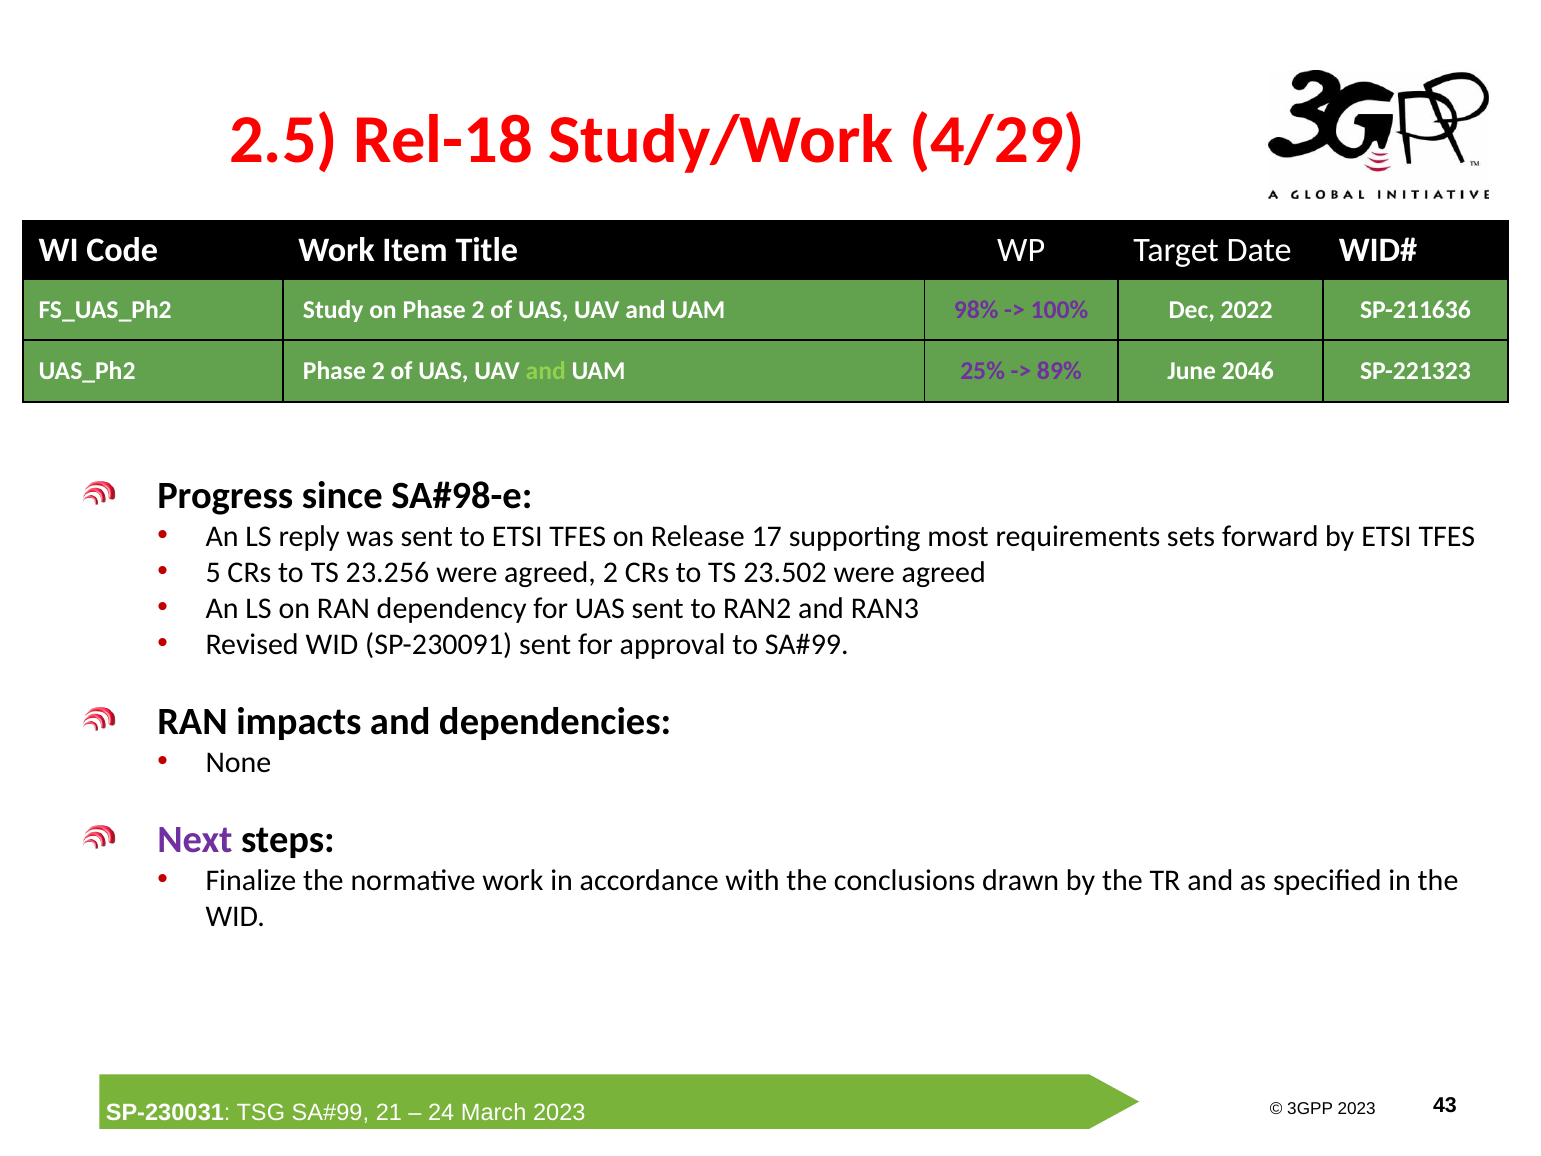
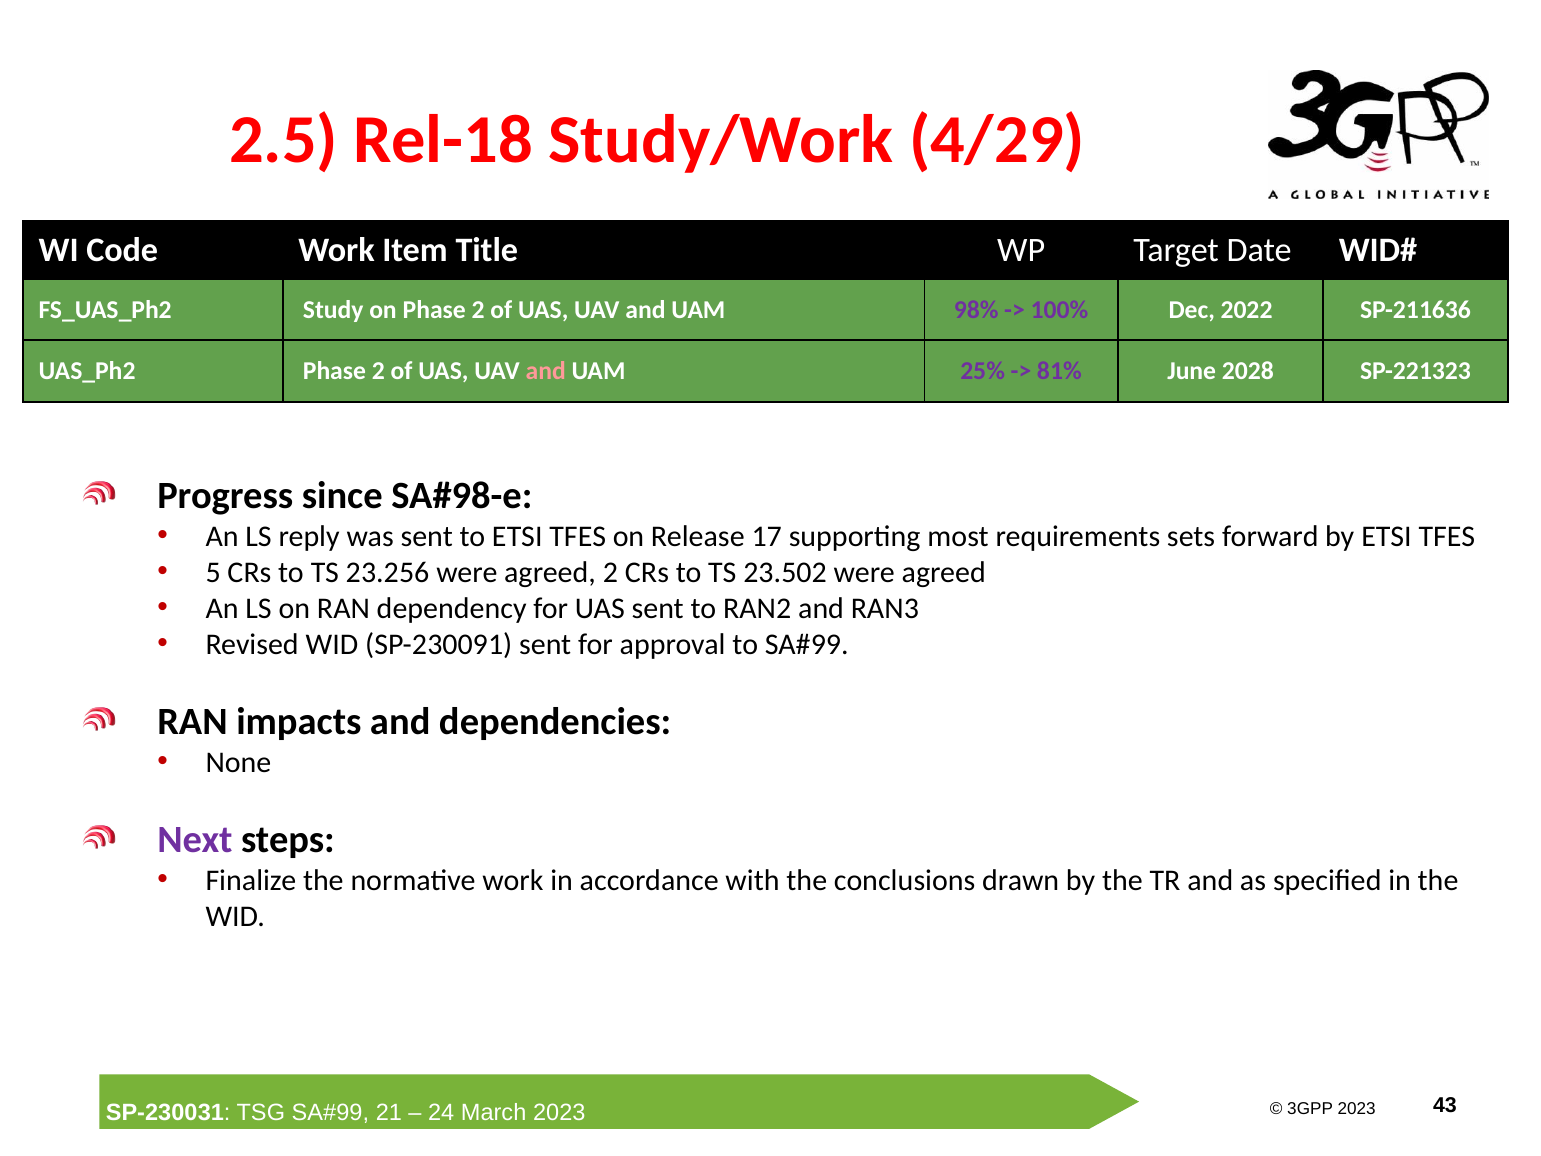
and colour: light green -> pink (546, 371)
89%: 89% -> 81% (1059, 371)
2046: 2046 -> 2028 (1248, 371)
